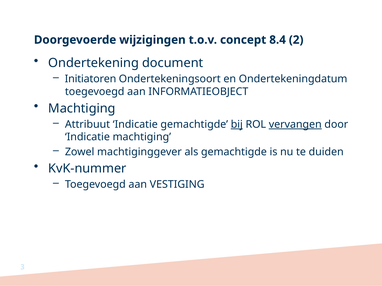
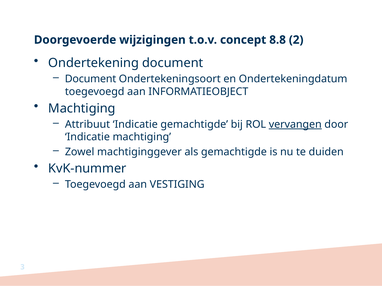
8.4: 8.4 -> 8.8 (278, 40)
Initiatoren: Initiatoren -> Document (91, 79)
bij underline: present -> none (237, 124)
